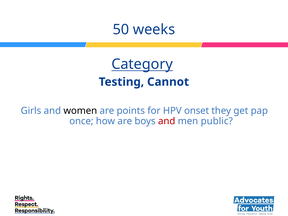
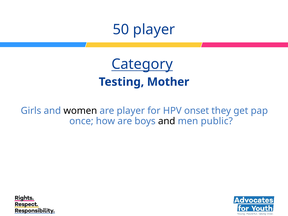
50 weeks: weeks -> player (154, 30)
Cannot: Cannot -> Mother (168, 82)
are points: points -> player (131, 111)
and colour: red -> black (167, 121)
